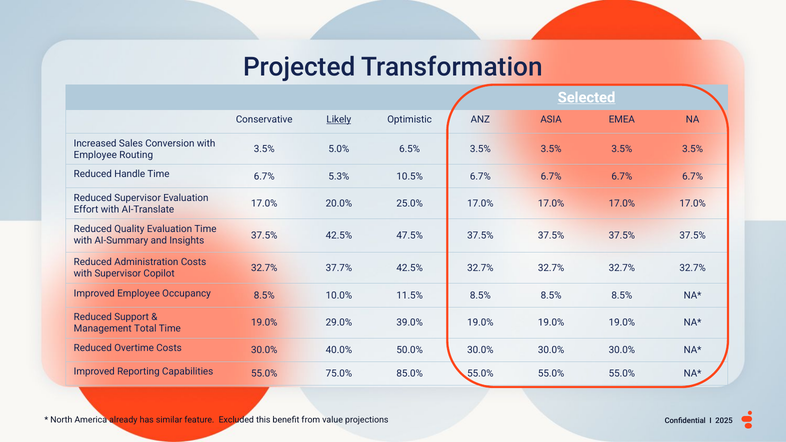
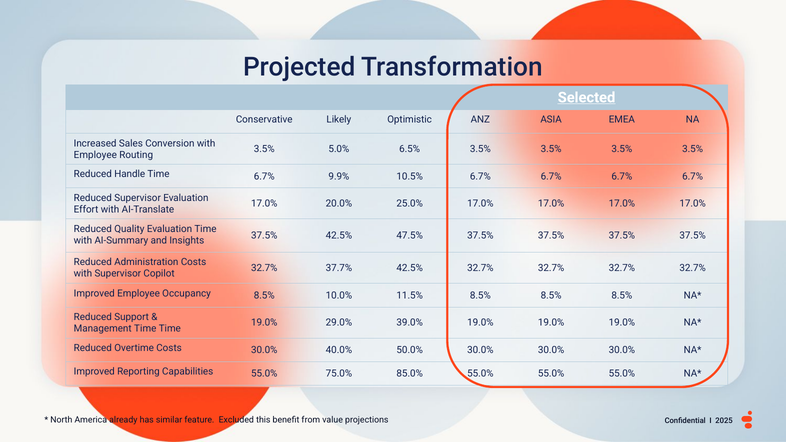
Likely underline: present -> none (339, 120)
5.3%: 5.3% -> 9.9% (339, 176)
Management Total: Total -> Time (145, 329)
